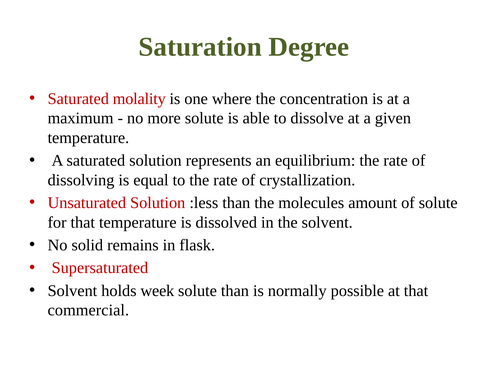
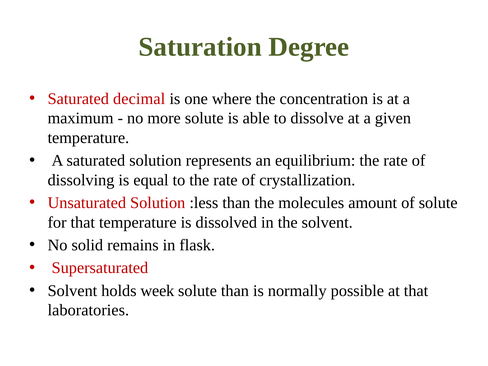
molality: molality -> decimal (139, 99)
commercial: commercial -> laboratories (88, 310)
